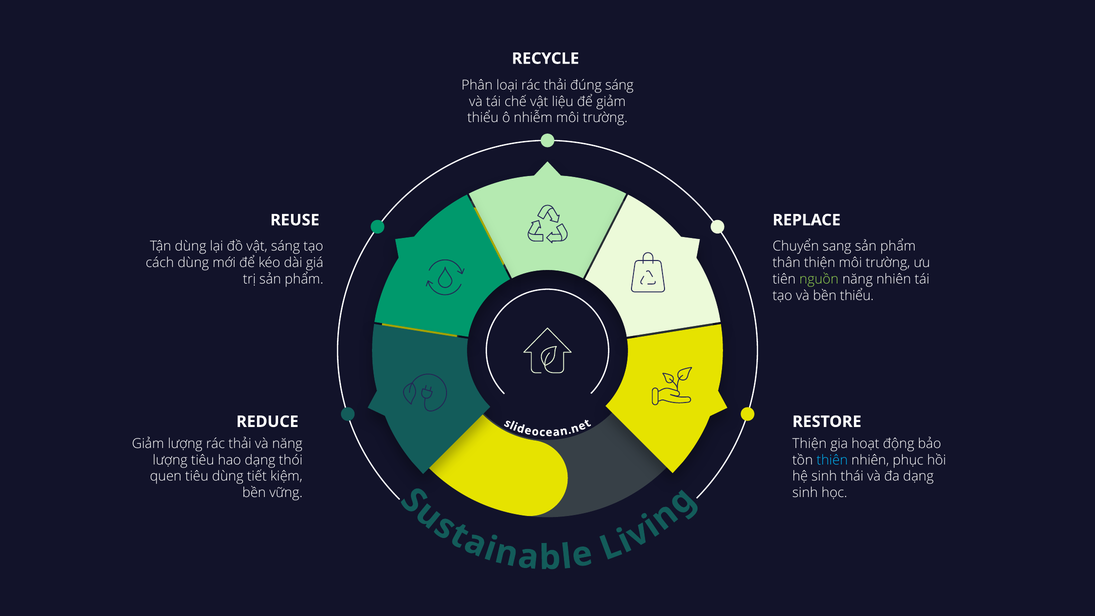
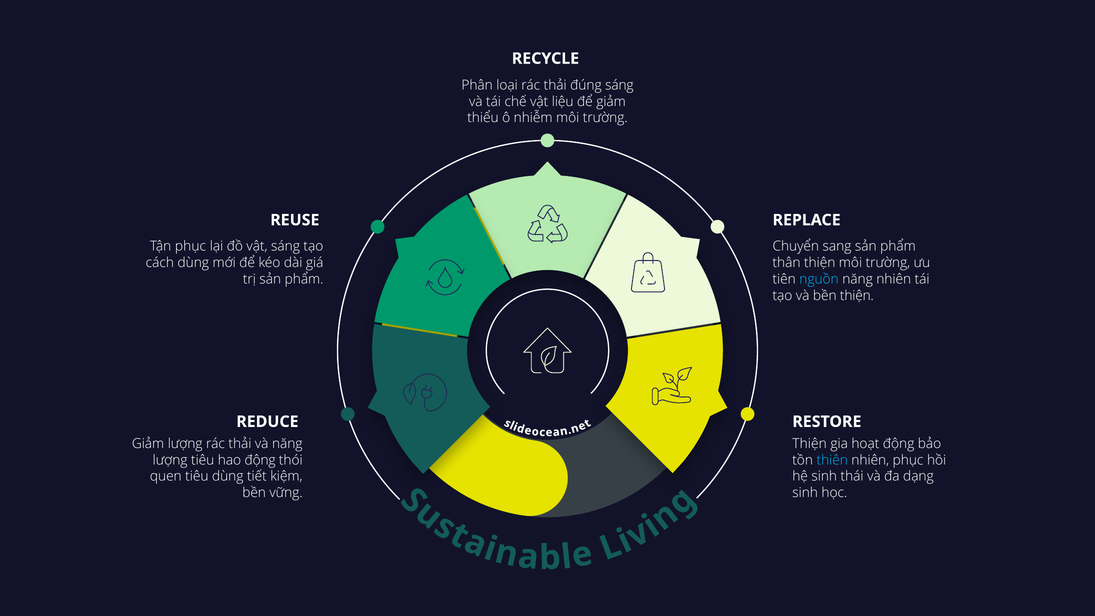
Tận dùng: dùng -> phục (190, 246)
nguồn colour: light green -> light blue (819, 279)
bền thiểu: thiểu -> thiện (857, 296)
hao dạng: dạng -> động (260, 460)
